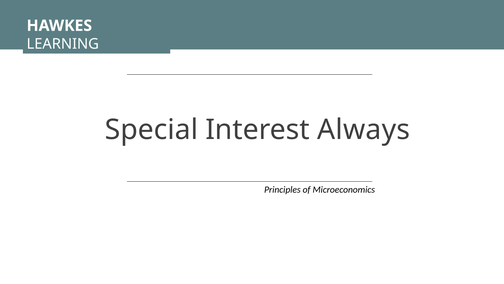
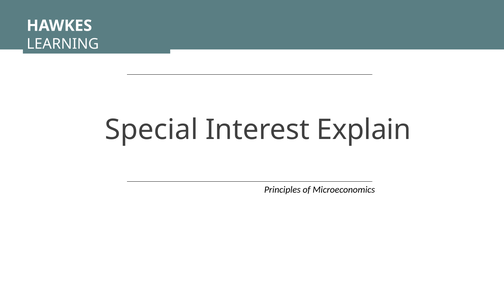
Always: Always -> Explain (364, 130)
